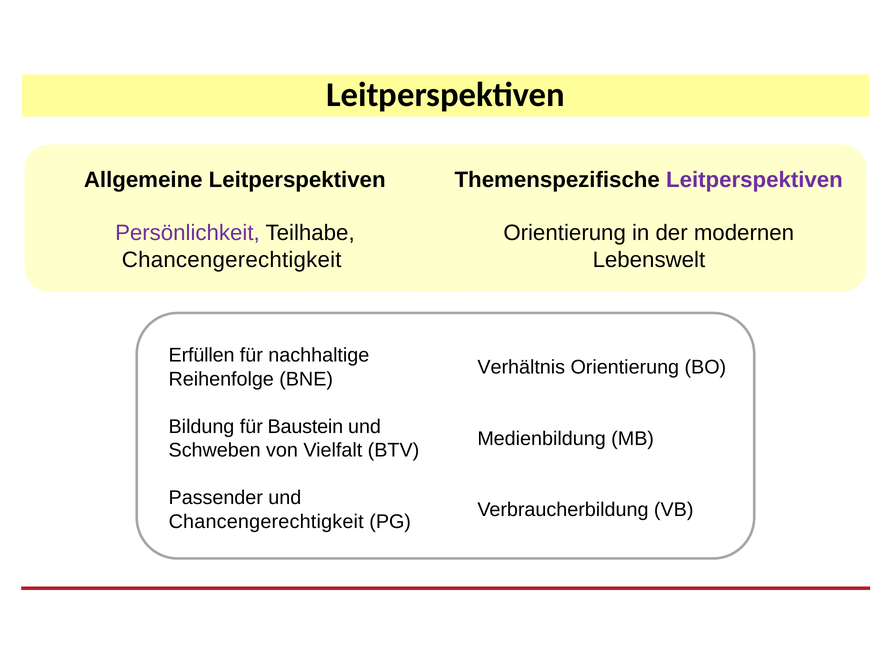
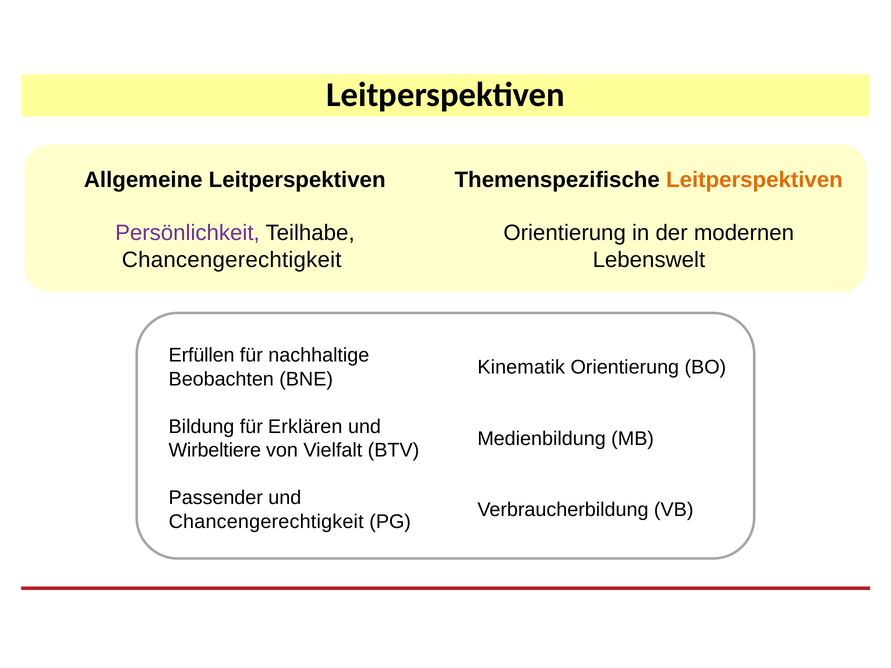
Leitperspektiven colour: purple -> orange (754, 180)
Verhältnis: Verhältnis -> Kinematik (521, 367)
Reihenfolge: Reihenfolge -> Beobachten (221, 379)
Baustein: Baustein -> Erklären (305, 427)
Schweben: Schweben -> Wirbeltiere (215, 451)
